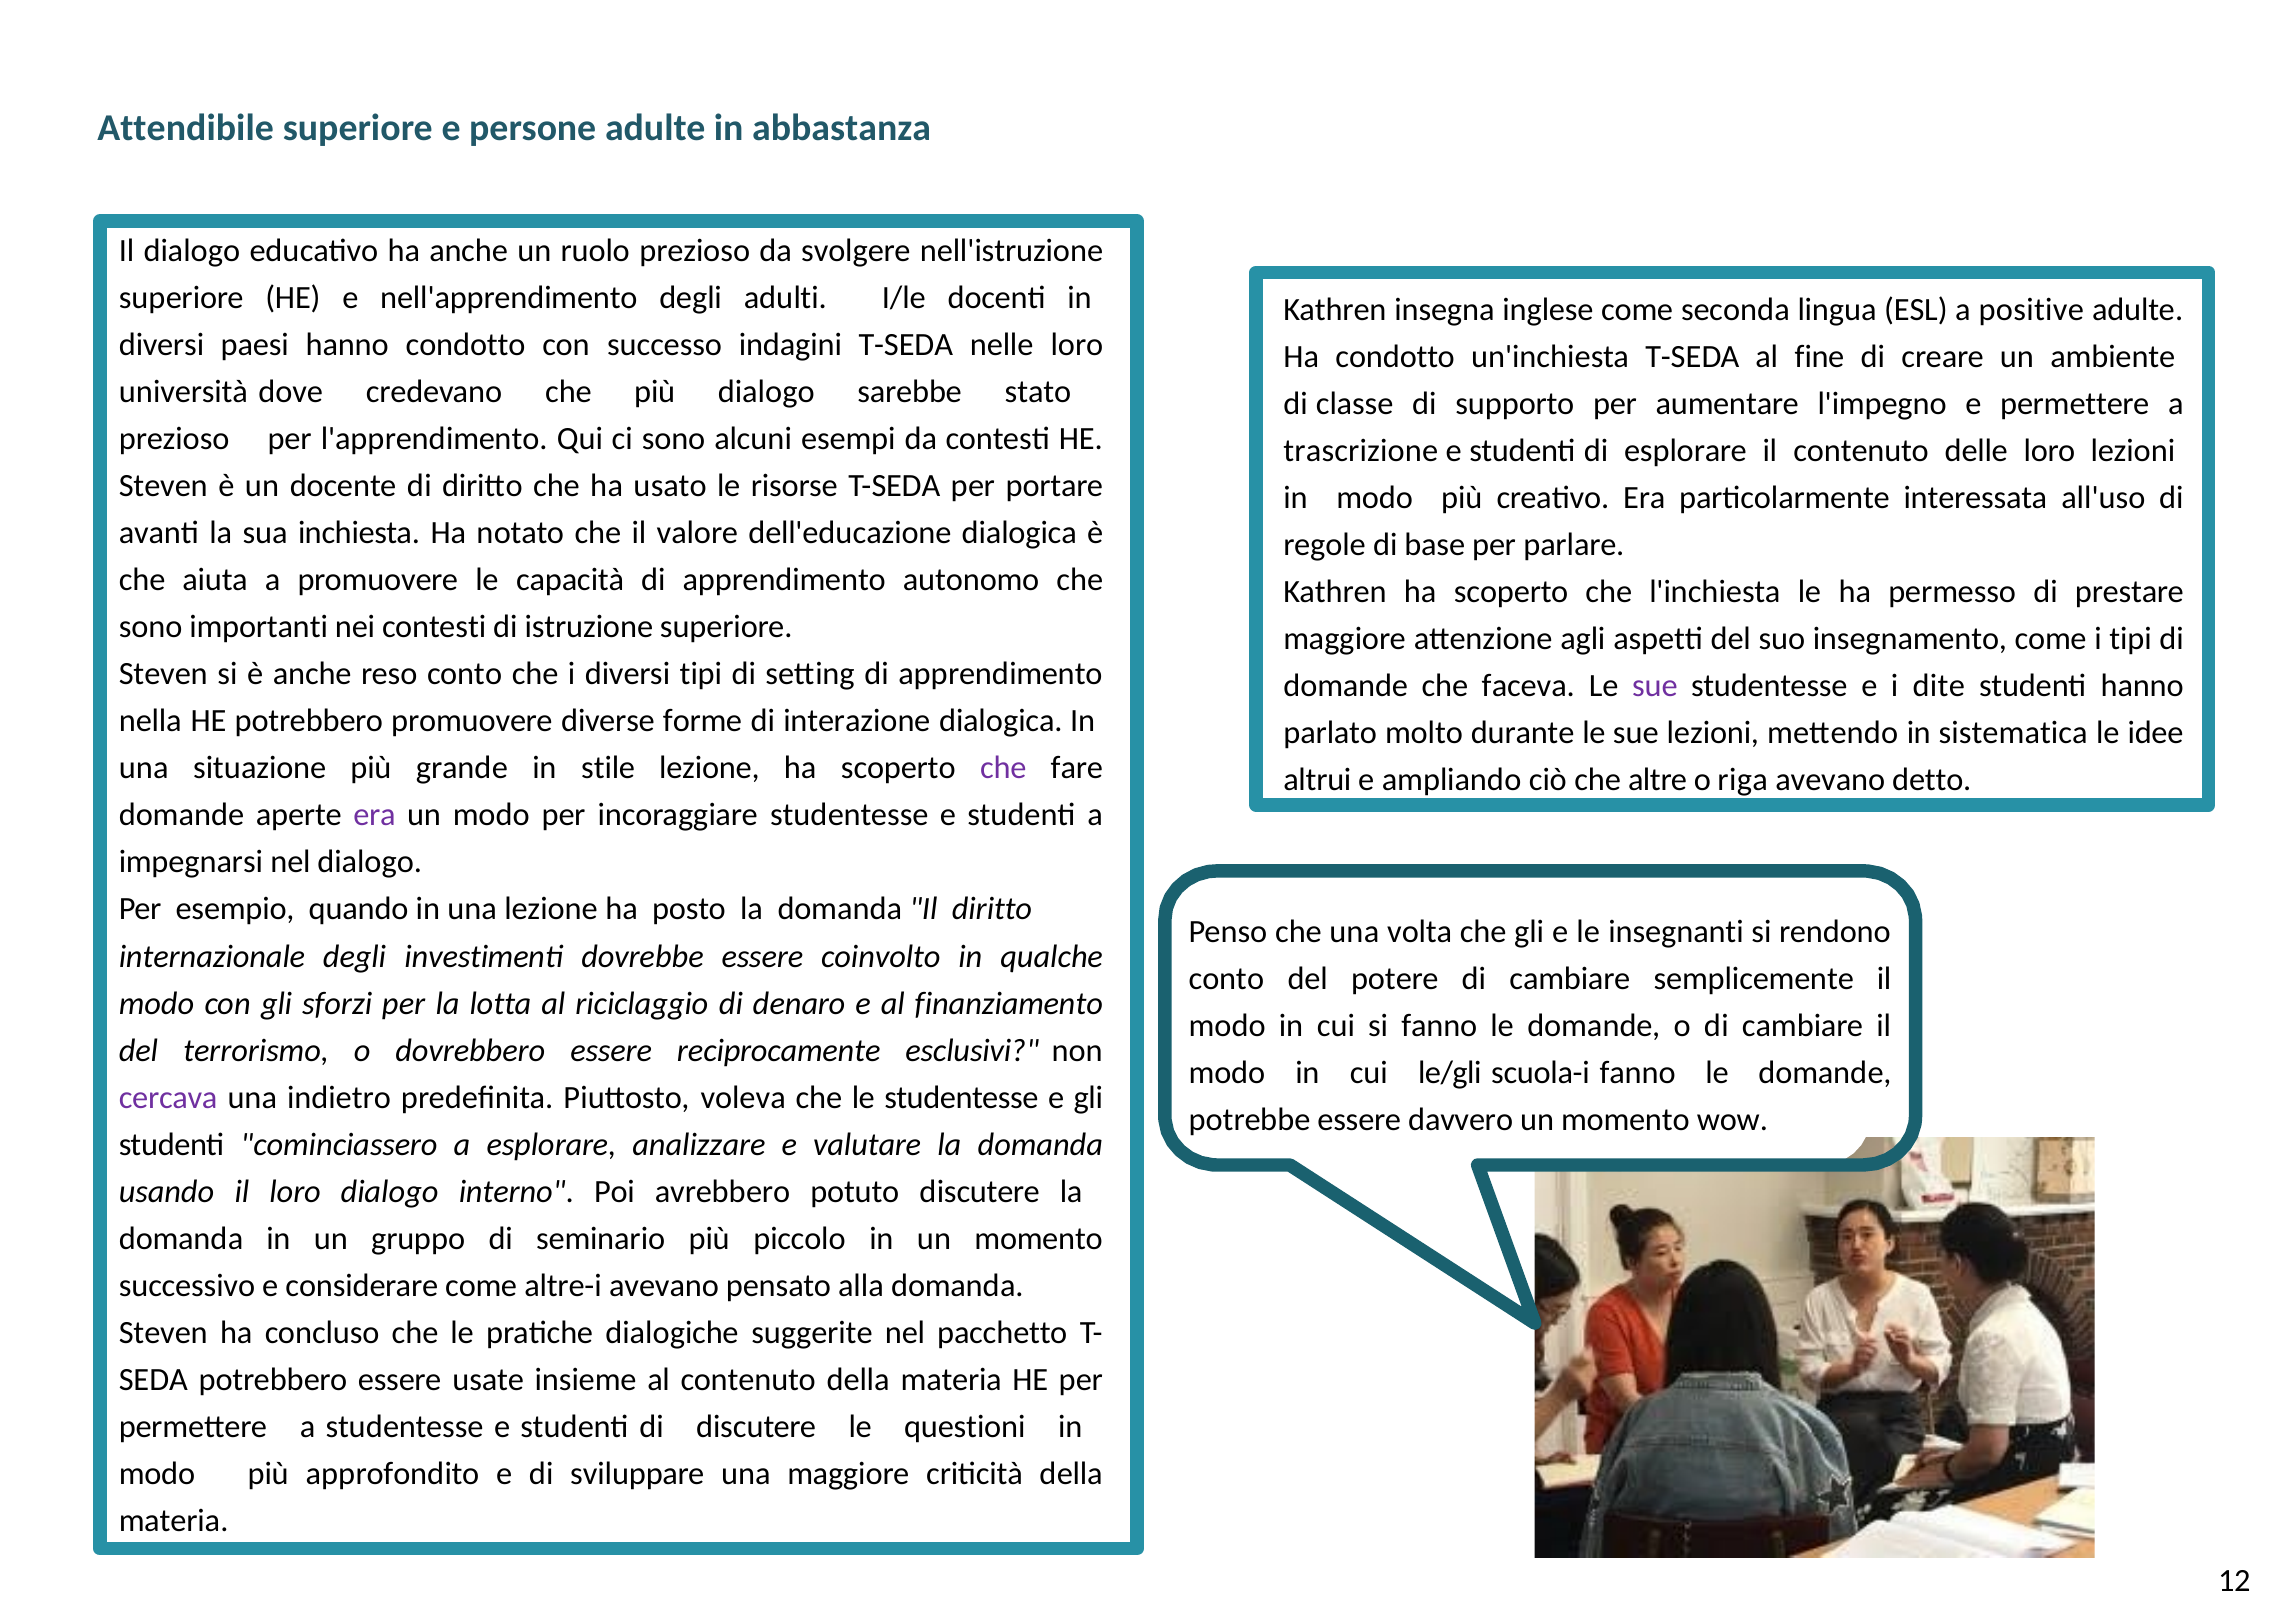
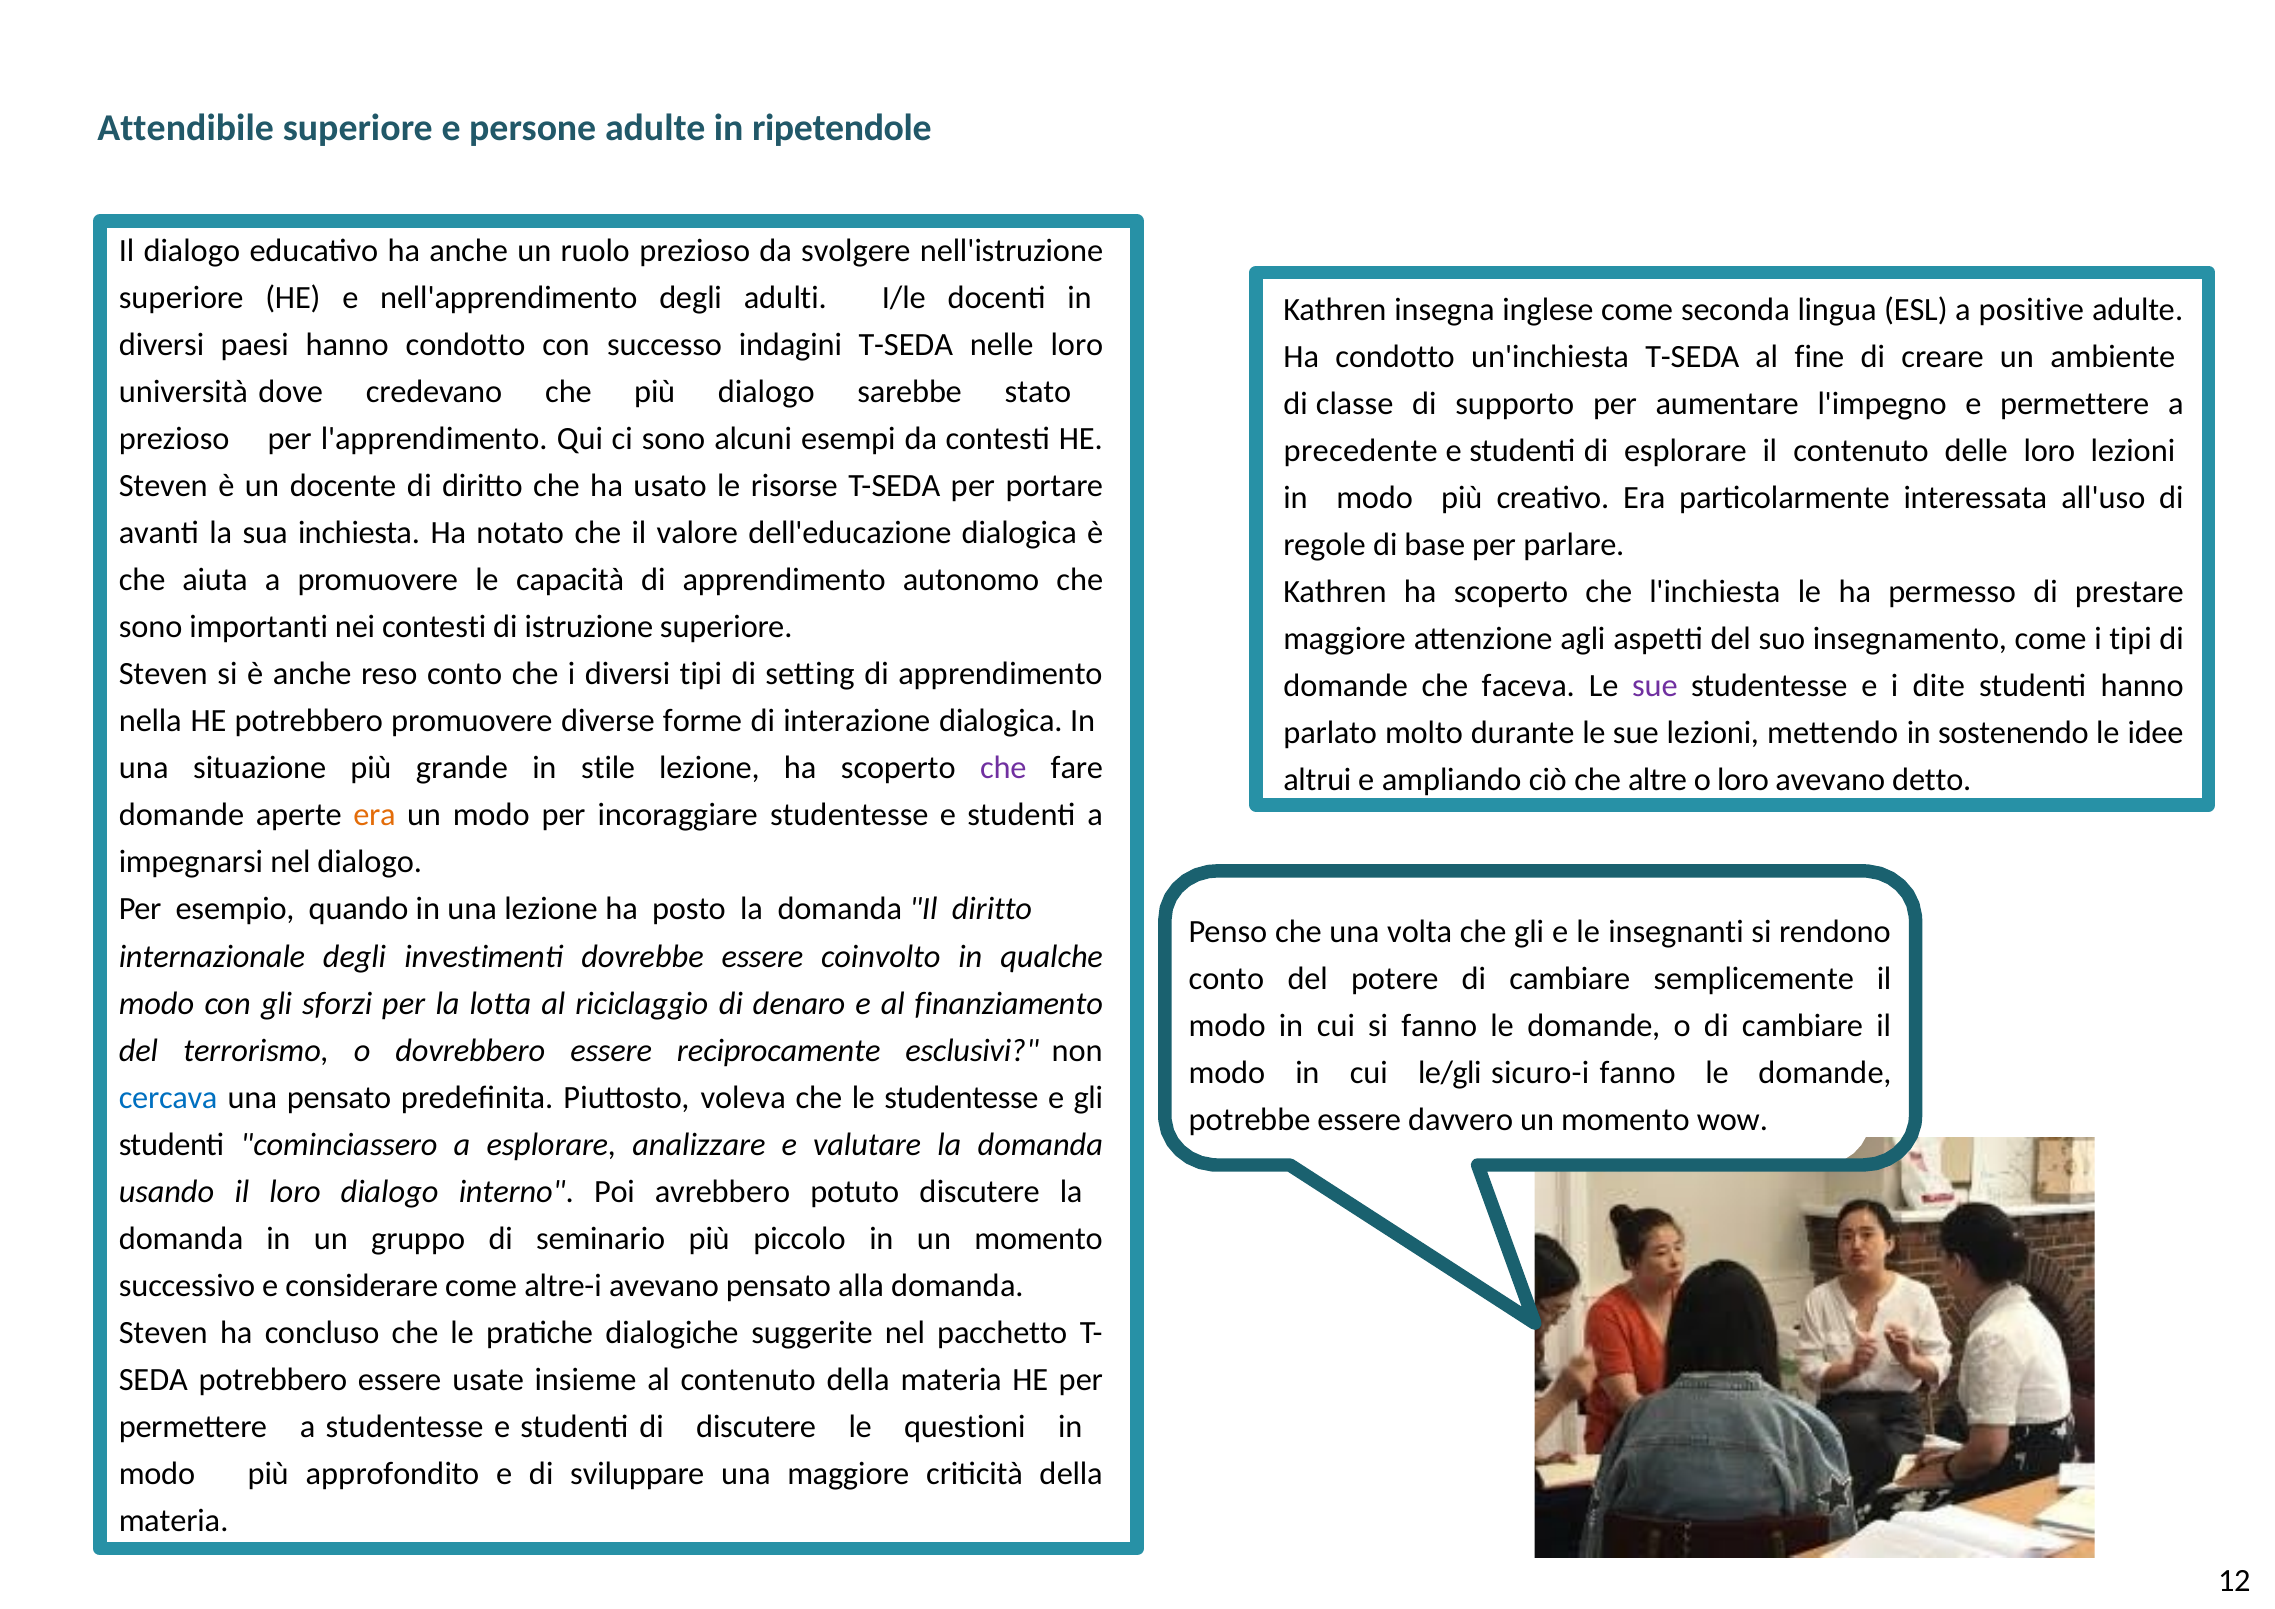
abbastanza: abbastanza -> ripetendole (842, 128)
trascrizione: trascrizione -> precedente (1361, 451)
sistematica: sistematica -> sostenendo (2013, 733)
o riga: riga -> loro (1743, 780)
era colour: purple -> orange (375, 815)
scuola-i: scuola-i -> sicuro-i (1540, 1073)
cercava colour: purple -> blue (168, 1097)
una indietro: indietro -> pensato (339, 1097)
